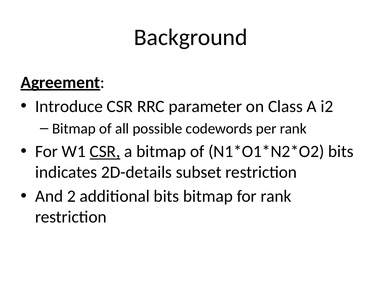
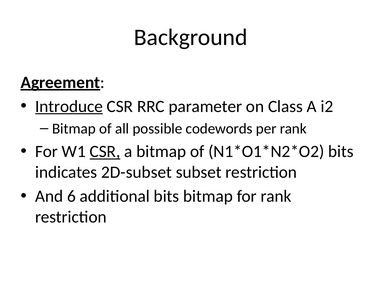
Introduce underline: none -> present (69, 107)
2D-details: 2D-details -> 2D-subset (136, 172)
2: 2 -> 6 (71, 196)
